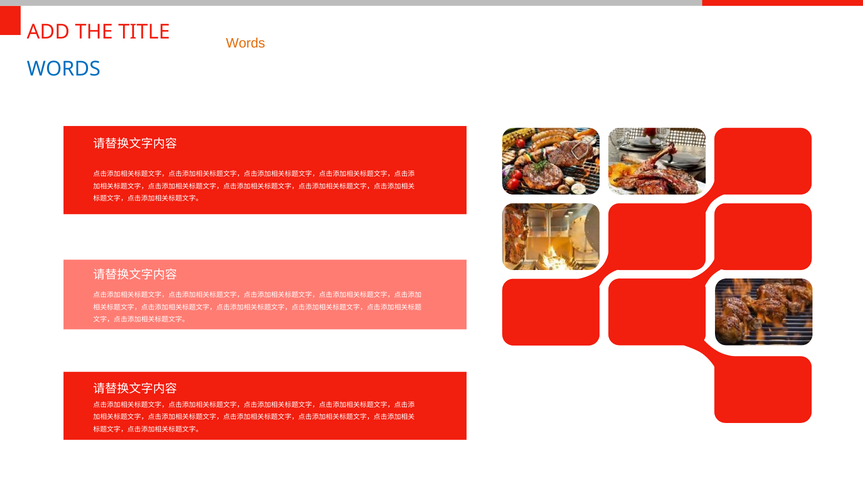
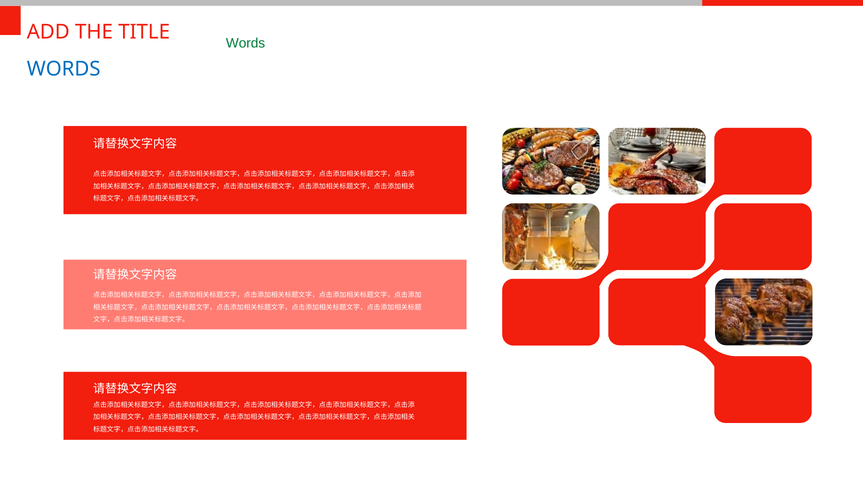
Words colour: orange -> green (246, 43)
